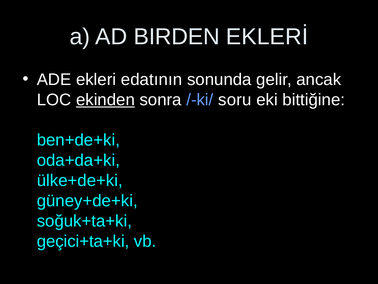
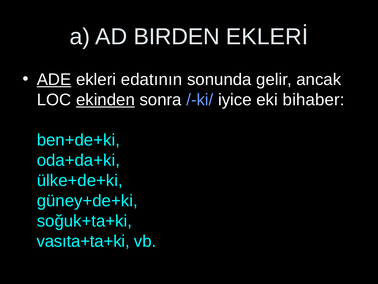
ADE underline: none -> present (54, 79)
soru: soru -> iyice (235, 100)
bittiğine: bittiğine -> bihaber (314, 100)
geçici+ta+ki: geçici+ta+ki -> vasıta+ta+ki (83, 241)
